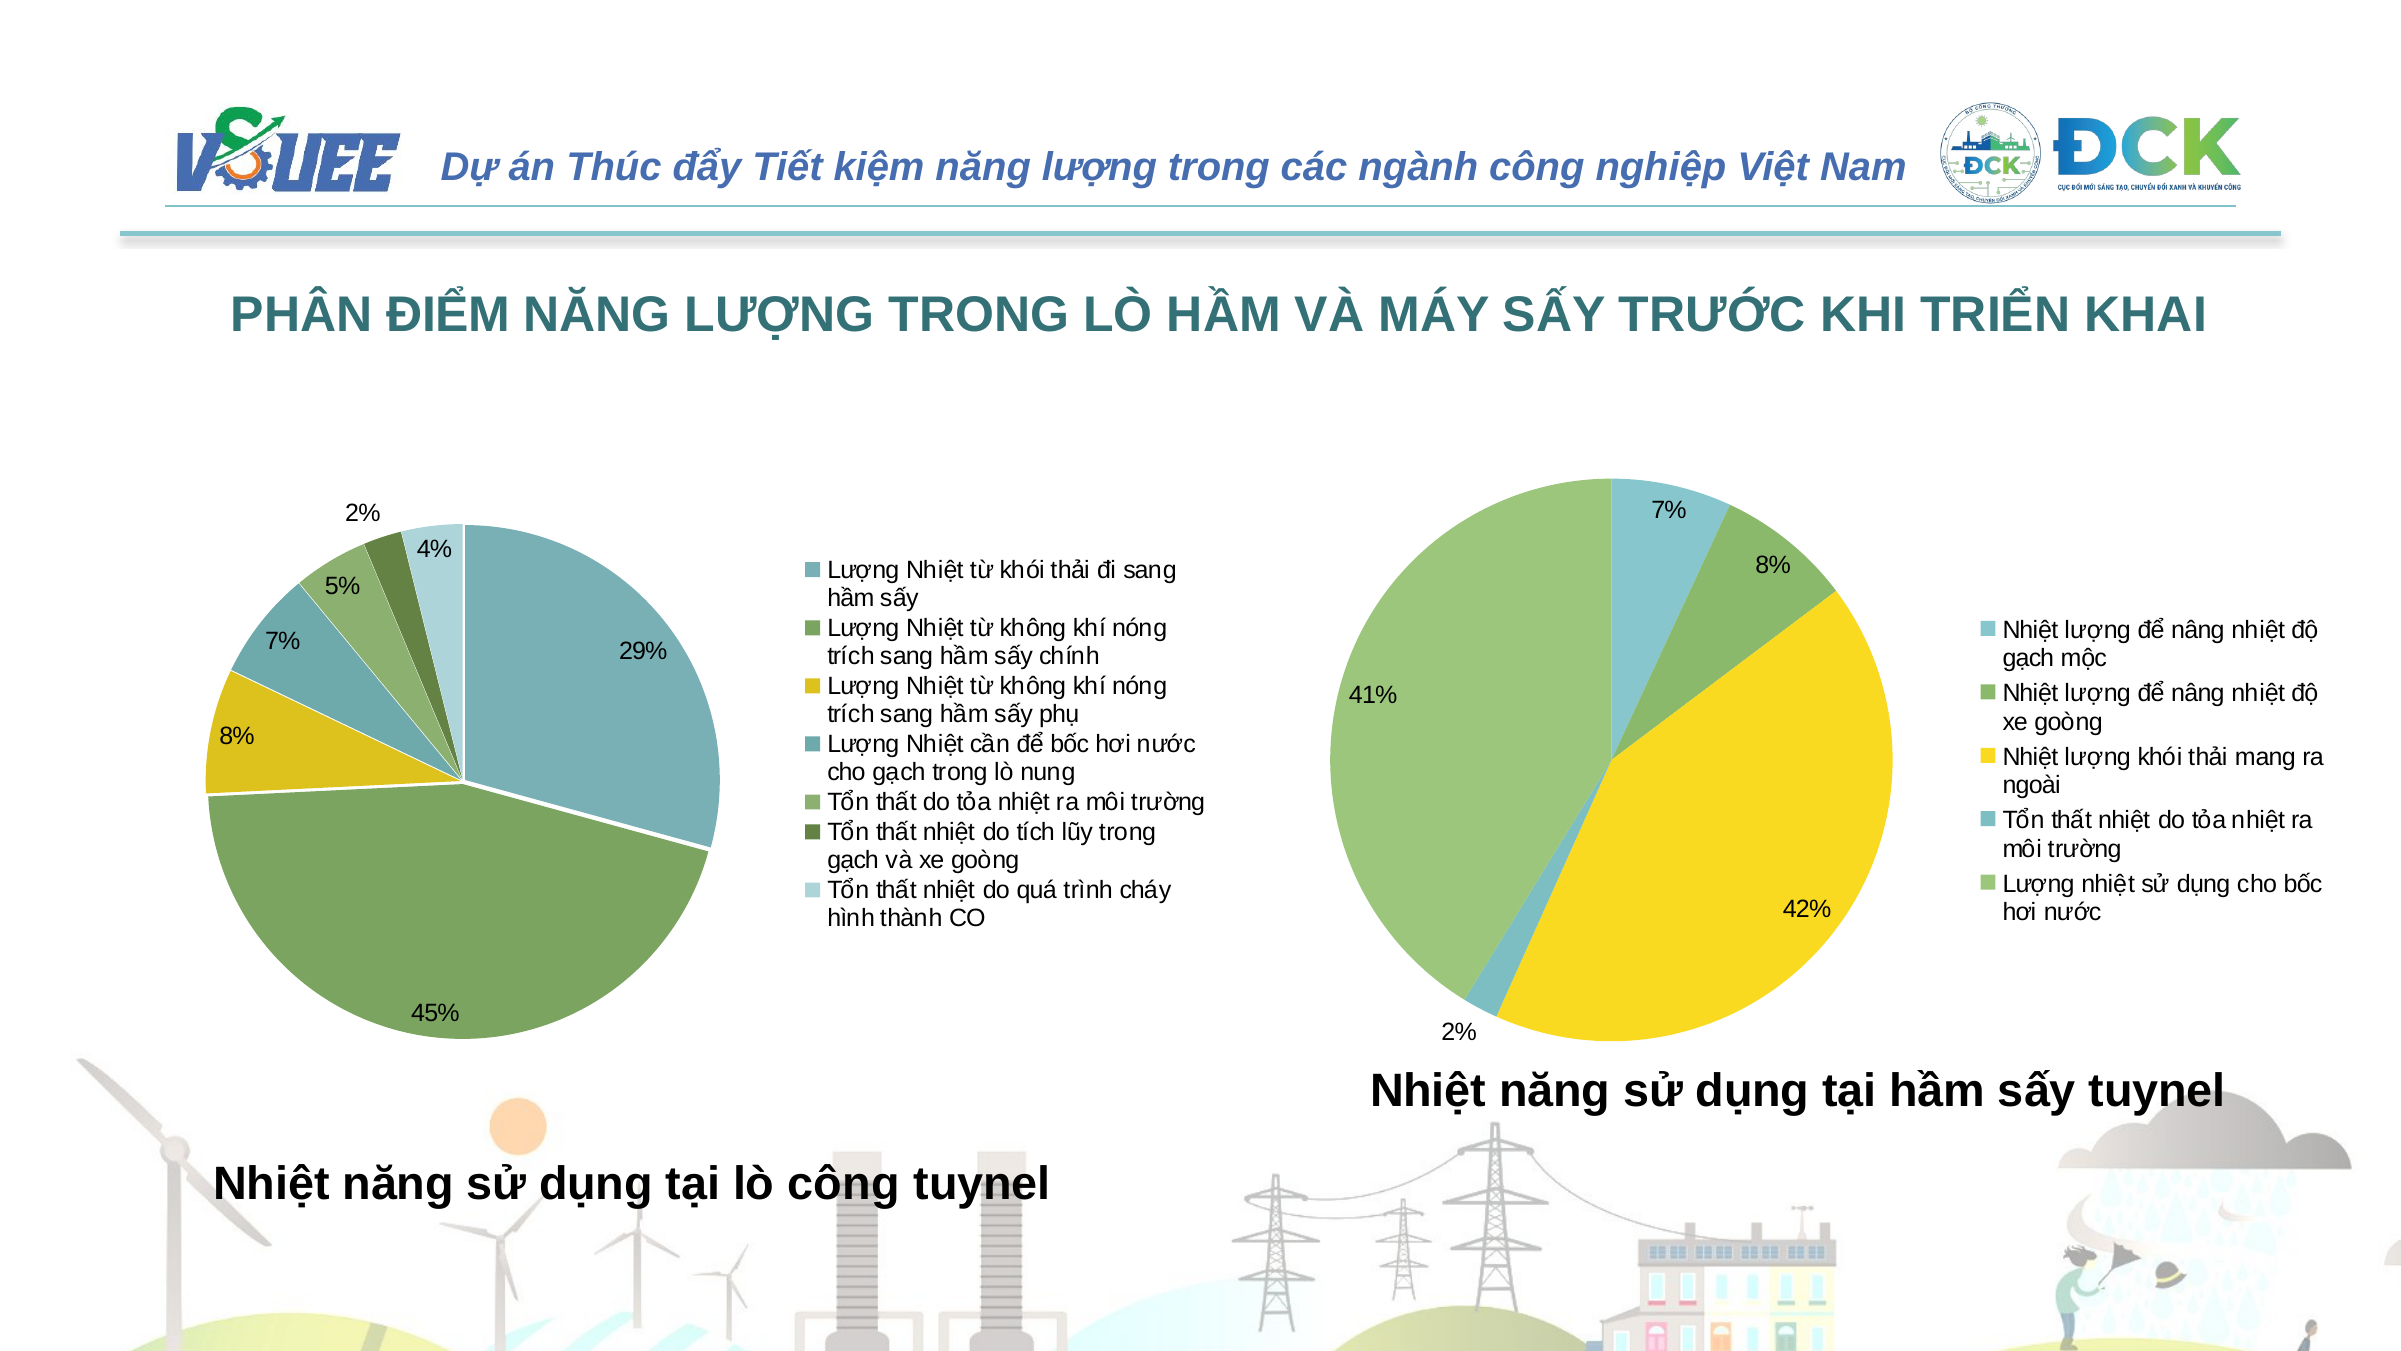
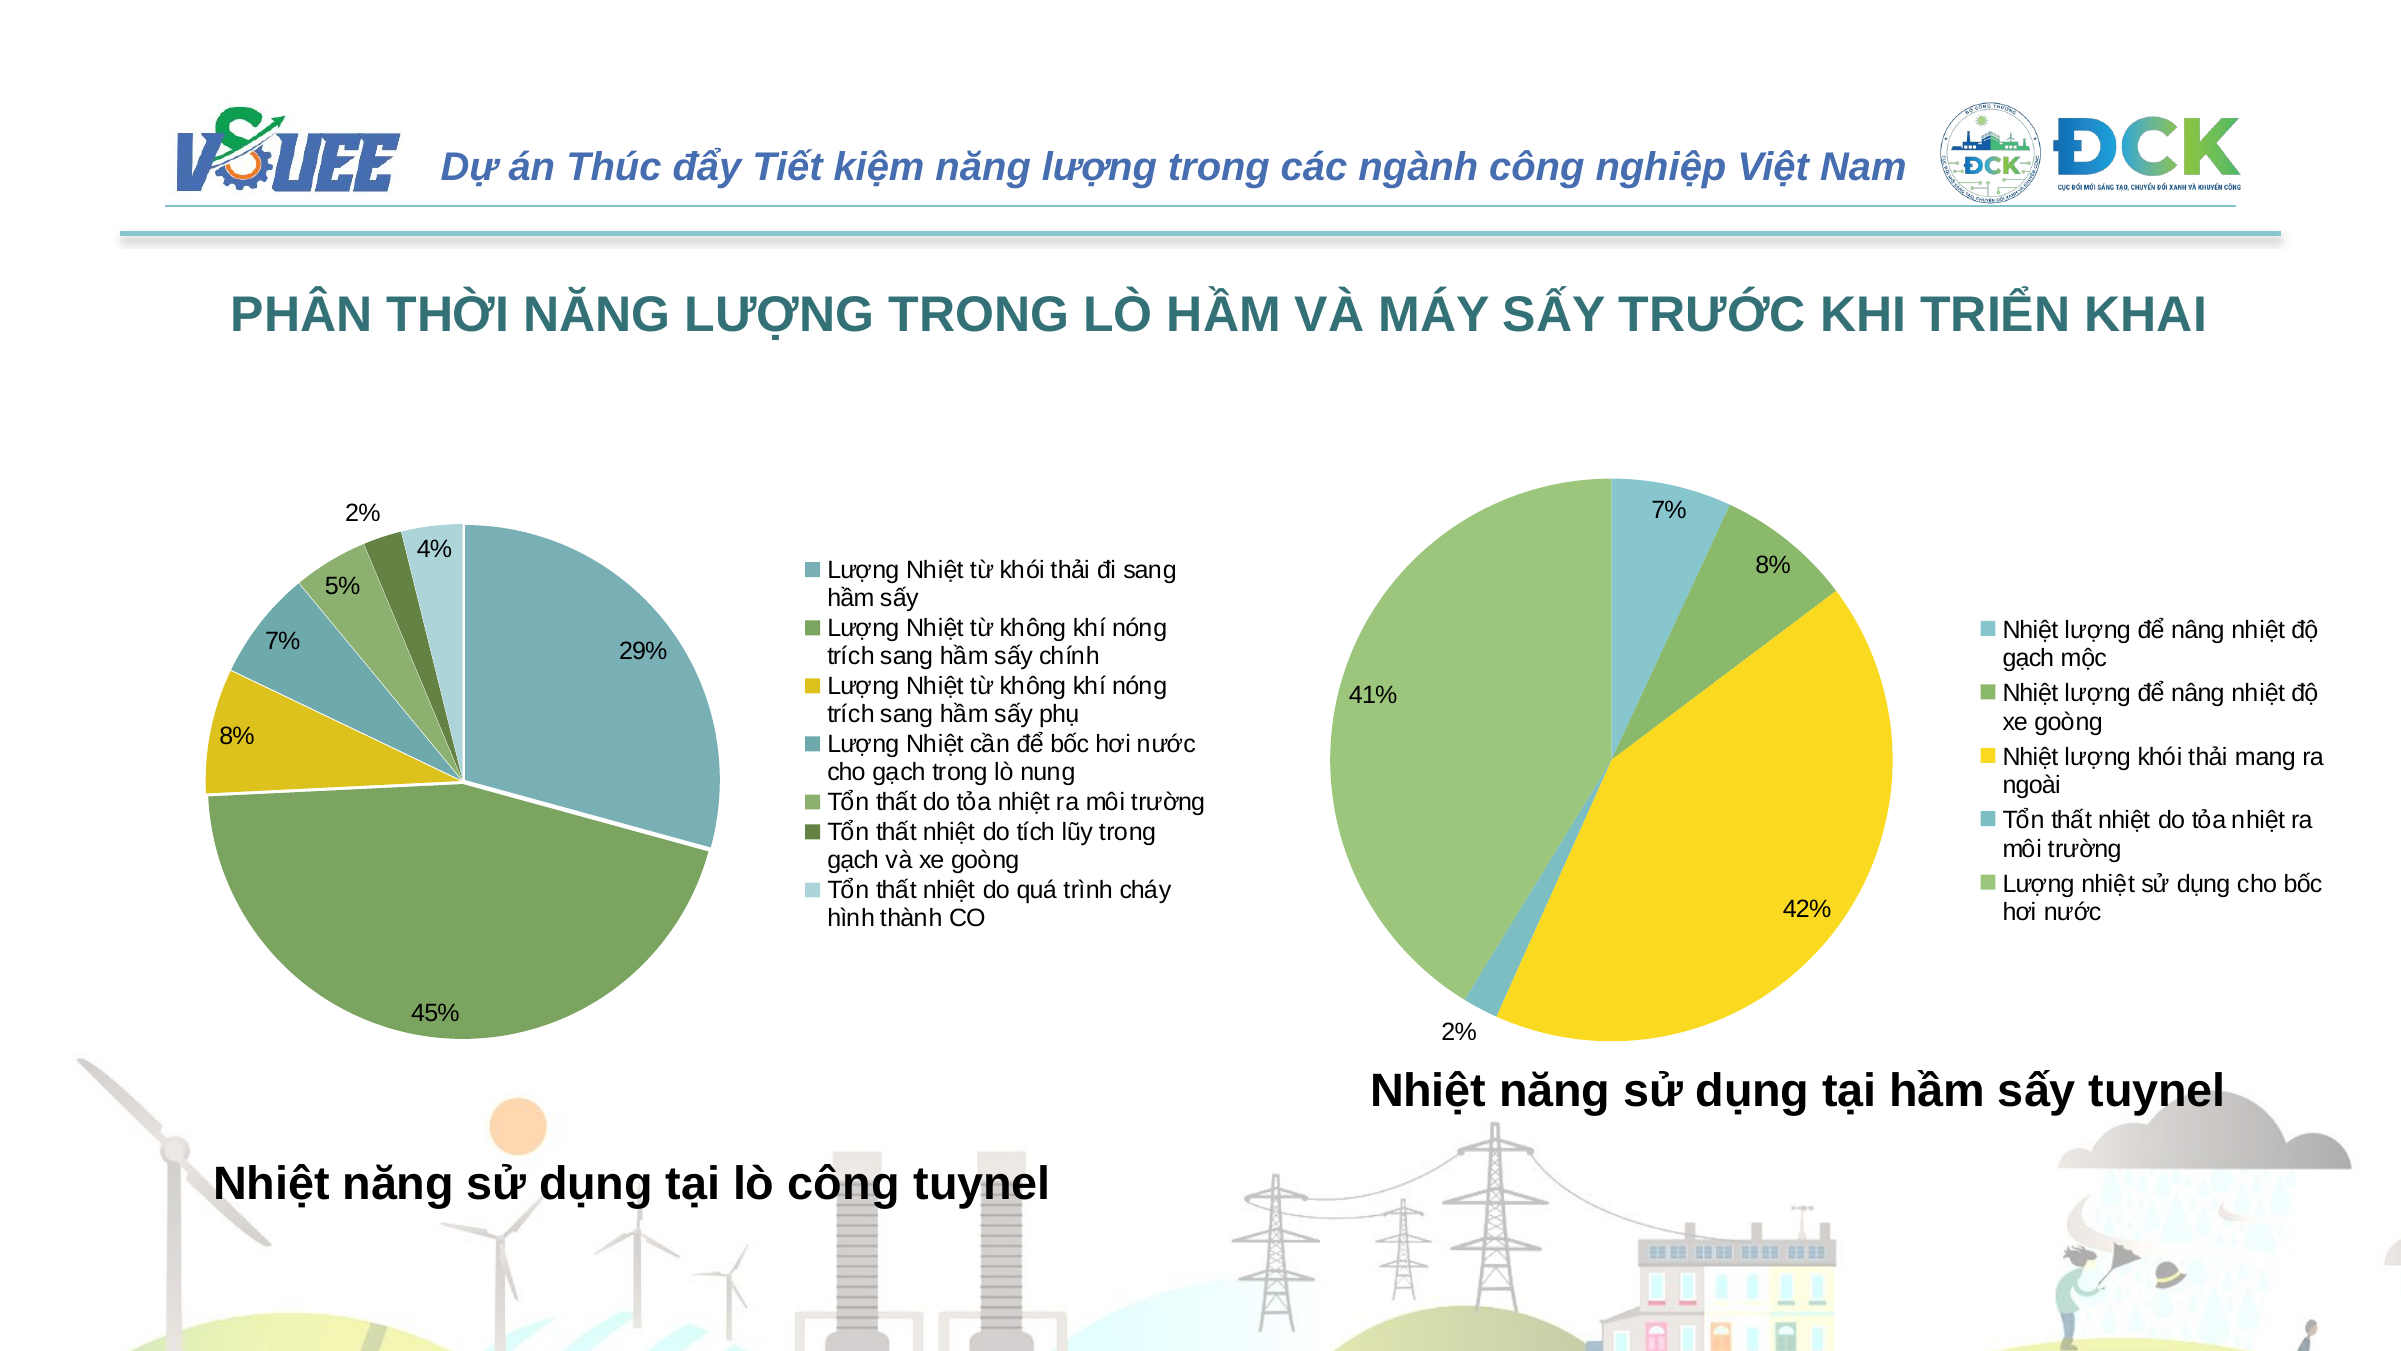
ĐIỂM: ĐIỂM -> THỜI (448, 315)
